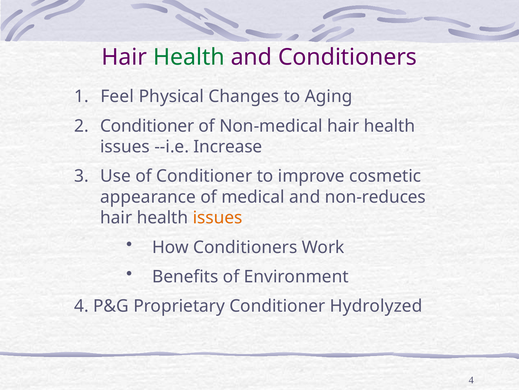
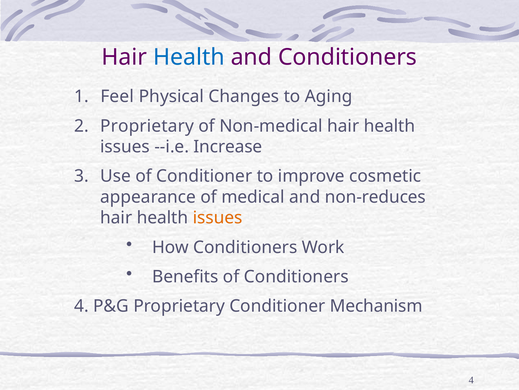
Health colour: green -> blue (189, 57)
Conditioner: Conditioner -> Proprietary (147, 126)
of Environment: Environment -> Conditioners (296, 276)
Hydrolyzed: Hydrolyzed -> Mechanism (376, 306)
